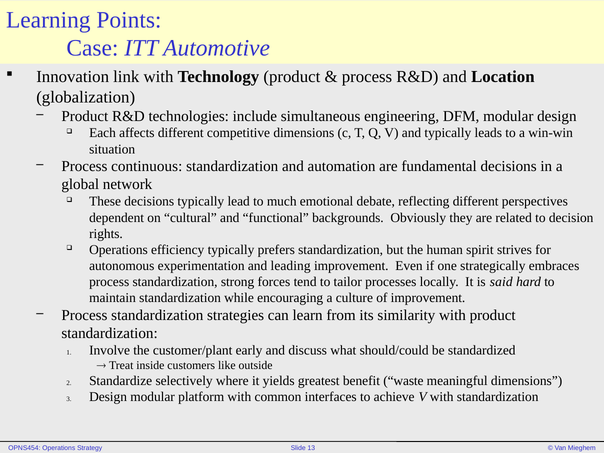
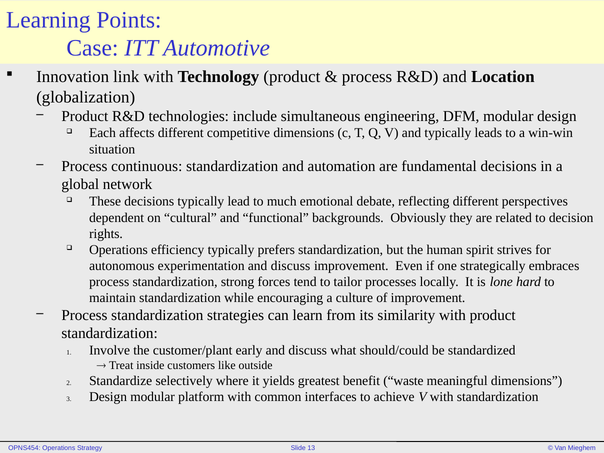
experimentation and leading: leading -> discuss (291, 266)
said: said -> lone (501, 282)
